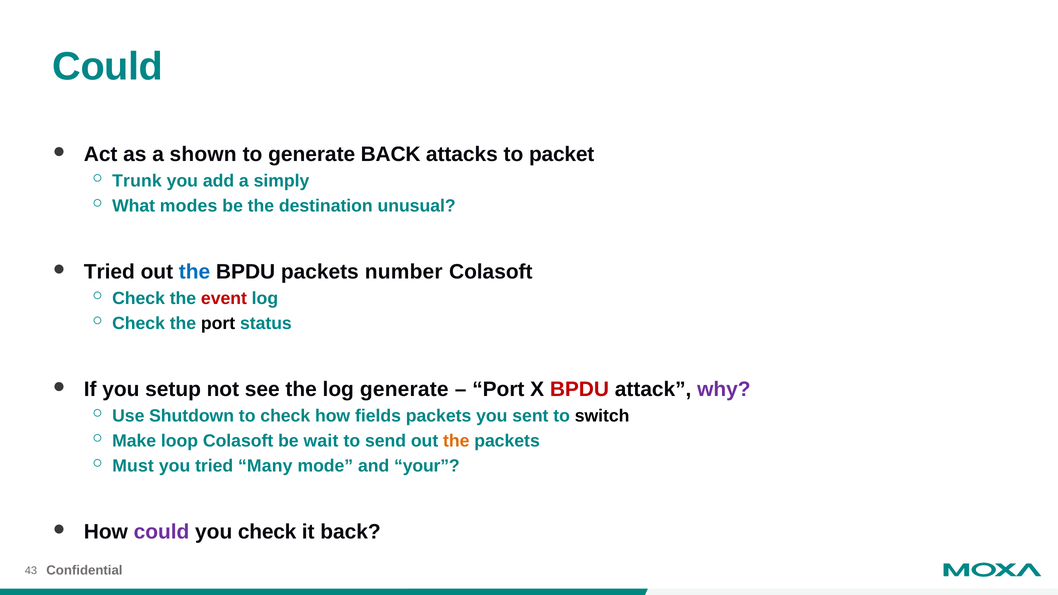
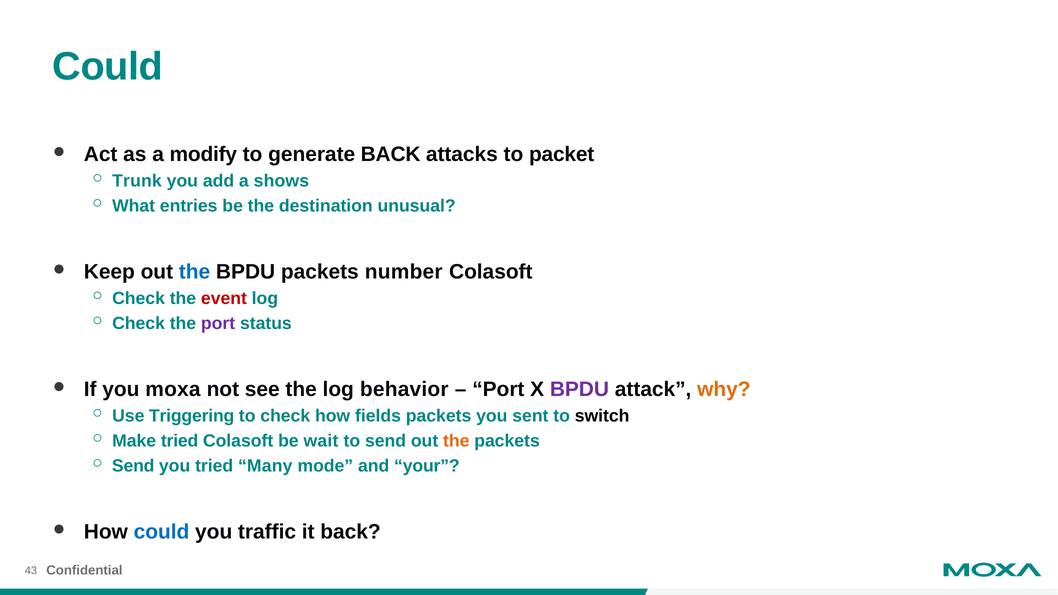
shown: shown -> modify (203, 155)
simply: simply -> shows (281, 181)
modes: modes -> entries (189, 206)
Tried: Tried -> Keep (109, 272)
port colour: black -> purple (218, 323)
setup: setup -> moxa (173, 389)
log generate: generate -> behavior (404, 389)
BPDU colour: red -> purple (579, 389)
why colour: purple -> orange (724, 389)
Shutdown: Shutdown -> Triggering (192, 416)
Make loop: loop -> tried (180, 441)
Must: Must -> Send (133, 466)
could colour: purple -> blue (162, 532)
you check: check -> traffic (267, 532)
